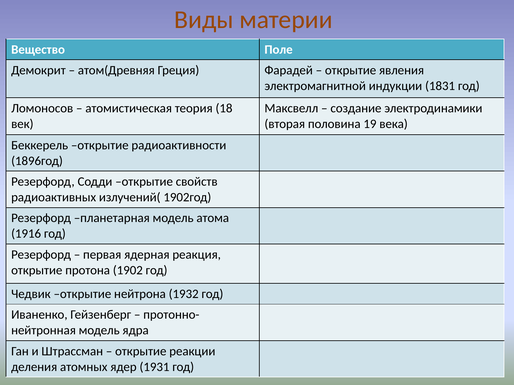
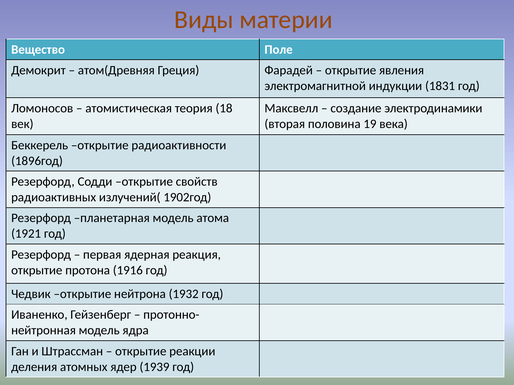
1916: 1916 -> 1921 (26, 234)
1902: 1902 -> 1916 (128, 271)
1931: 1931 -> 1939 (155, 367)
